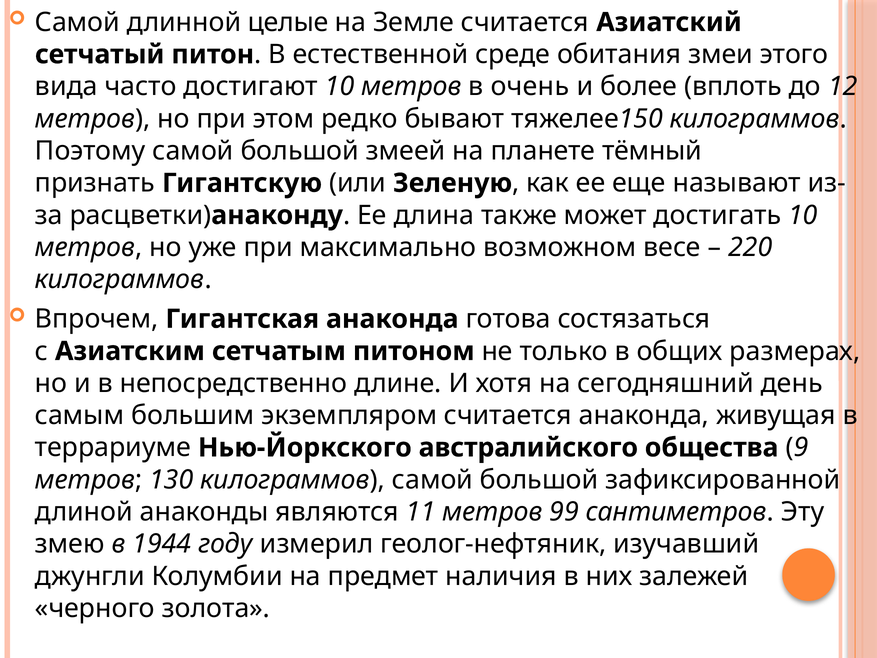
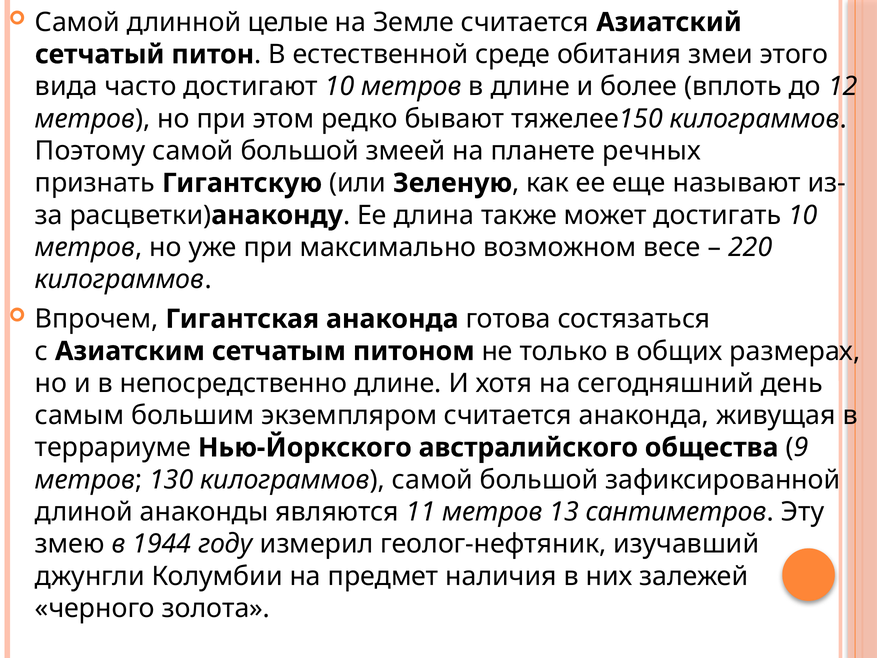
в очень: очень -> длине (530, 87)
тёмный: тёмный -> речных (652, 151)
99: 99 -> 13 (564, 512)
